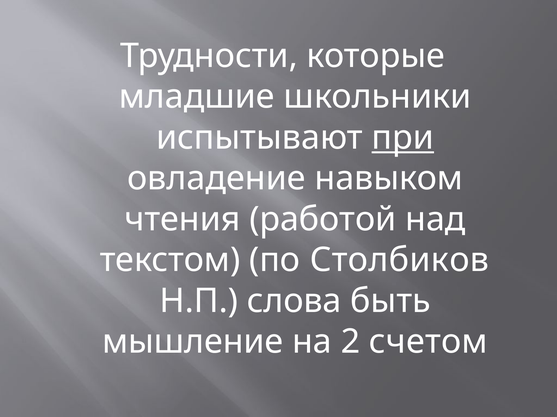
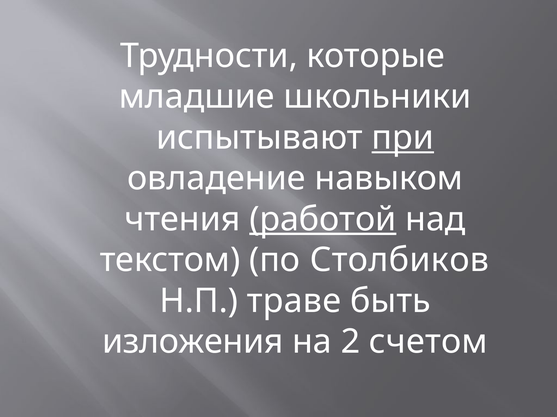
работой underline: none -> present (323, 220)
слова: слова -> траве (294, 301)
мышление: мышление -> изложения (193, 342)
